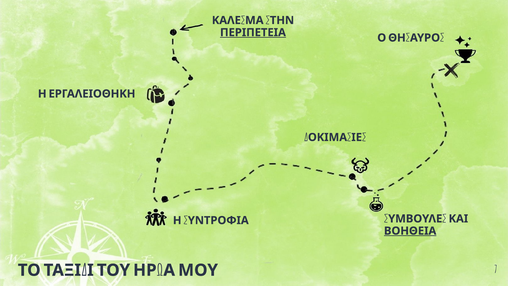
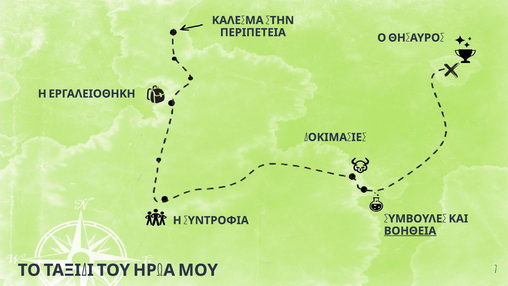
ΠΕΡΙΠΕΤΕΙΑ underline: present -> none (253, 32)
